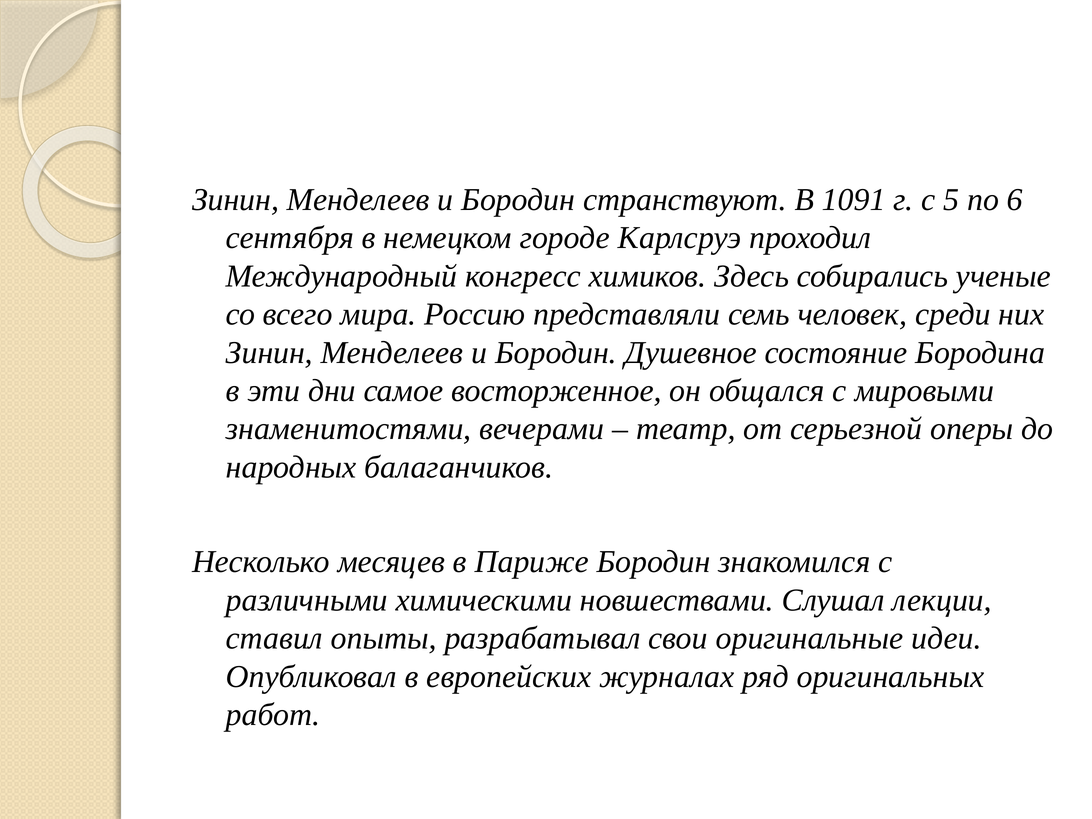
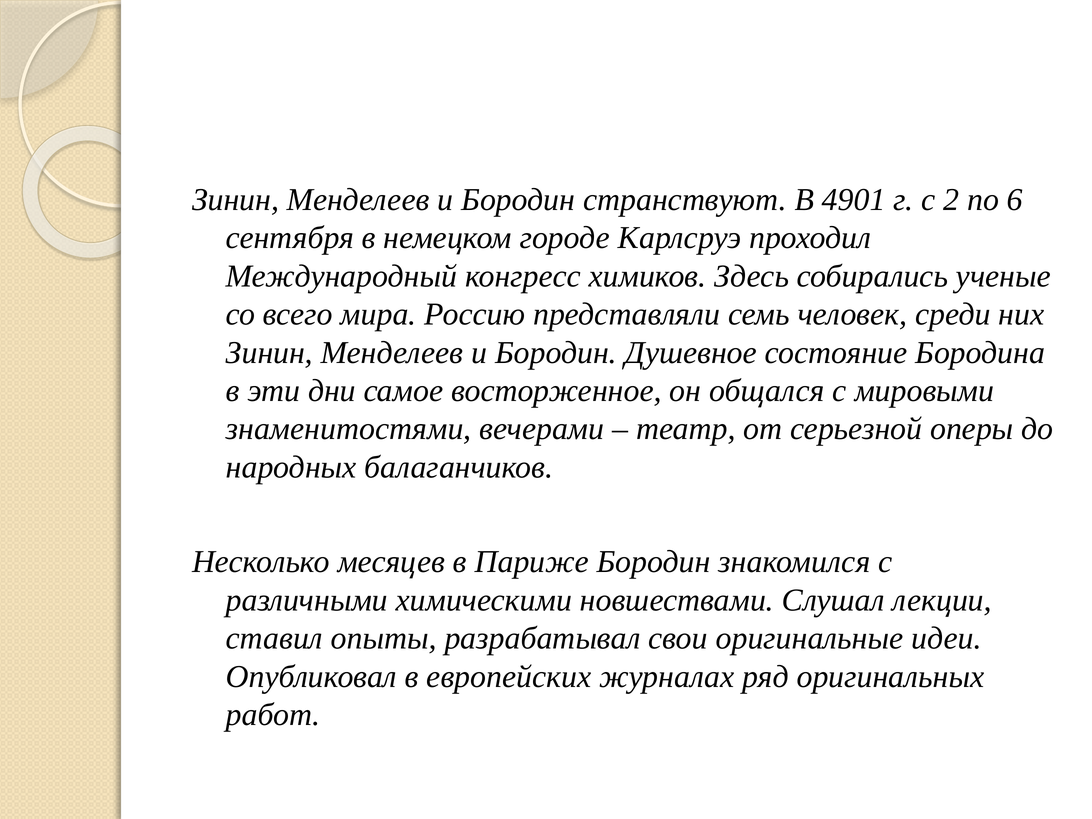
1091: 1091 -> 4901 (854, 200)
5: 5 -> 2 (951, 200)
